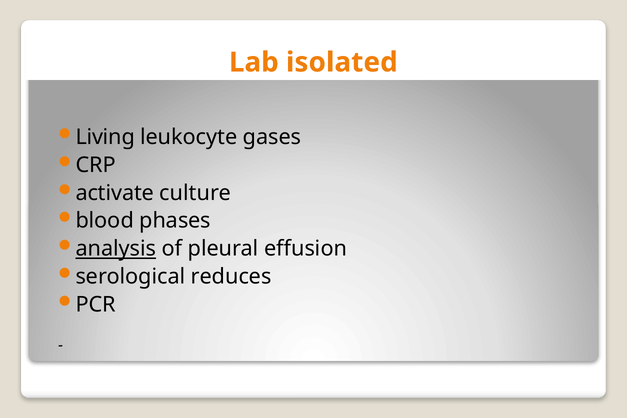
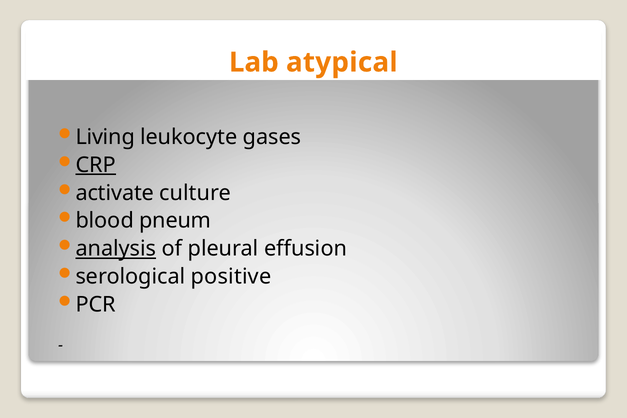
isolated: isolated -> atypical (342, 62)
CRP underline: none -> present (96, 165)
phases: phases -> pneum (175, 221)
reduces: reduces -> positive (231, 277)
